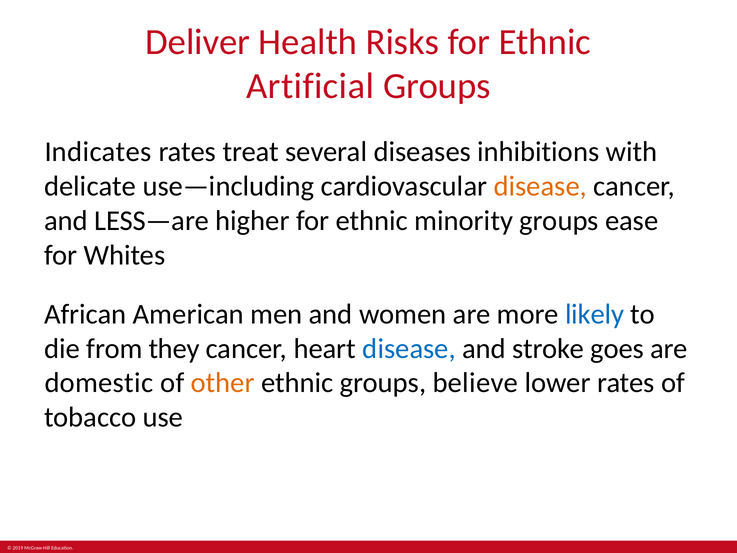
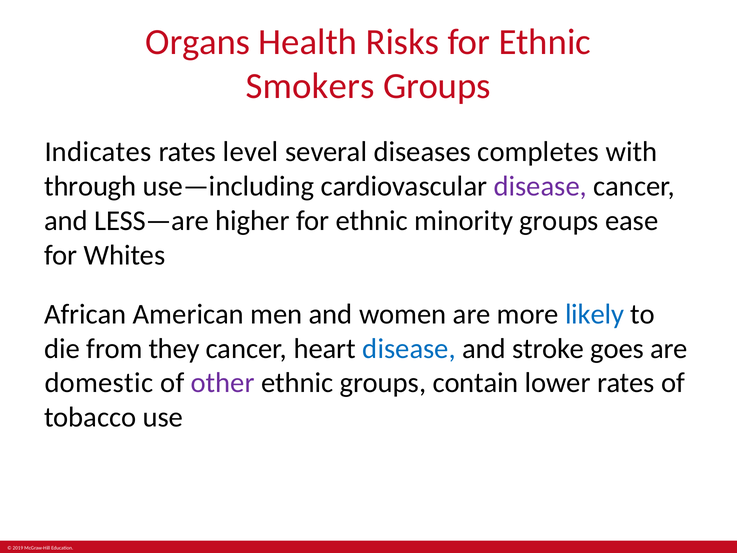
Deliver: Deliver -> Organs (198, 42)
Artificial: Artificial -> Smokers (310, 86)
treat: treat -> level (251, 152)
inhibitions: inhibitions -> completes (538, 152)
delicate: delicate -> through (90, 186)
disease colour: orange -> purple (540, 186)
other colour: orange -> purple (223, 383)
believe: believe -> contain (476, 383)
